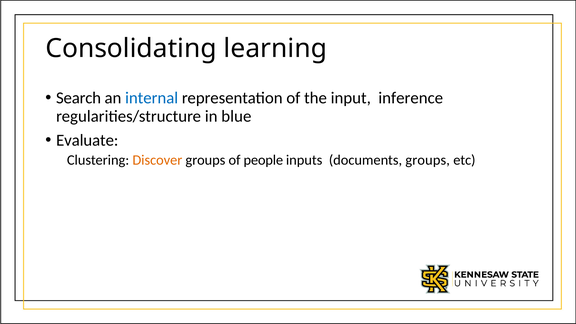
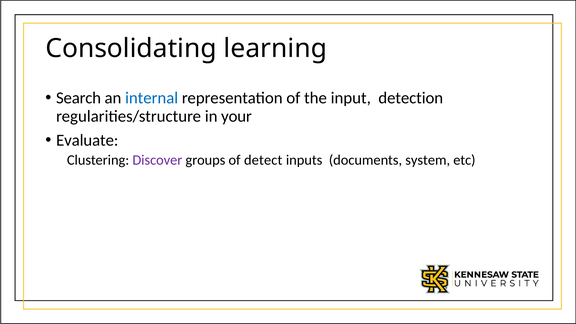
inference: inference -> detection (411, 98)
blue: blue -> your (236, 116)
Discover colour: orange -> purple (157, 160)
people: people -> detect (263, 160)
documents groups: groups -> system (428, 160)
